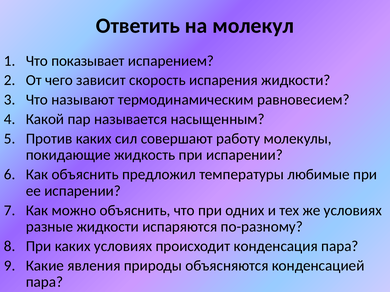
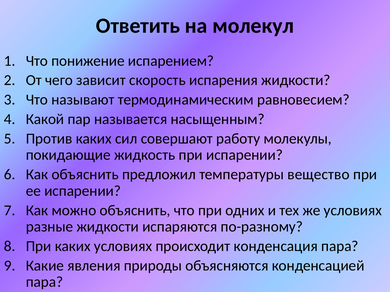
показывает: показывает -> понижение (88, 61)
любимые: любимые -> вещество (318, 175)
